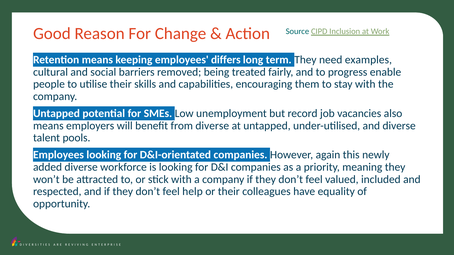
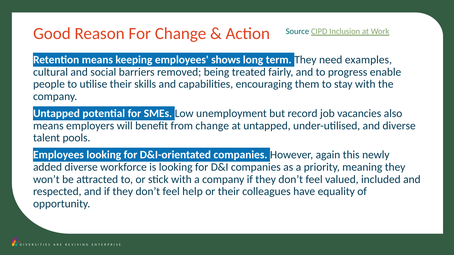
differs: differs -> shows (226, 60)
from diverse: diverse -> change (212, 126)
